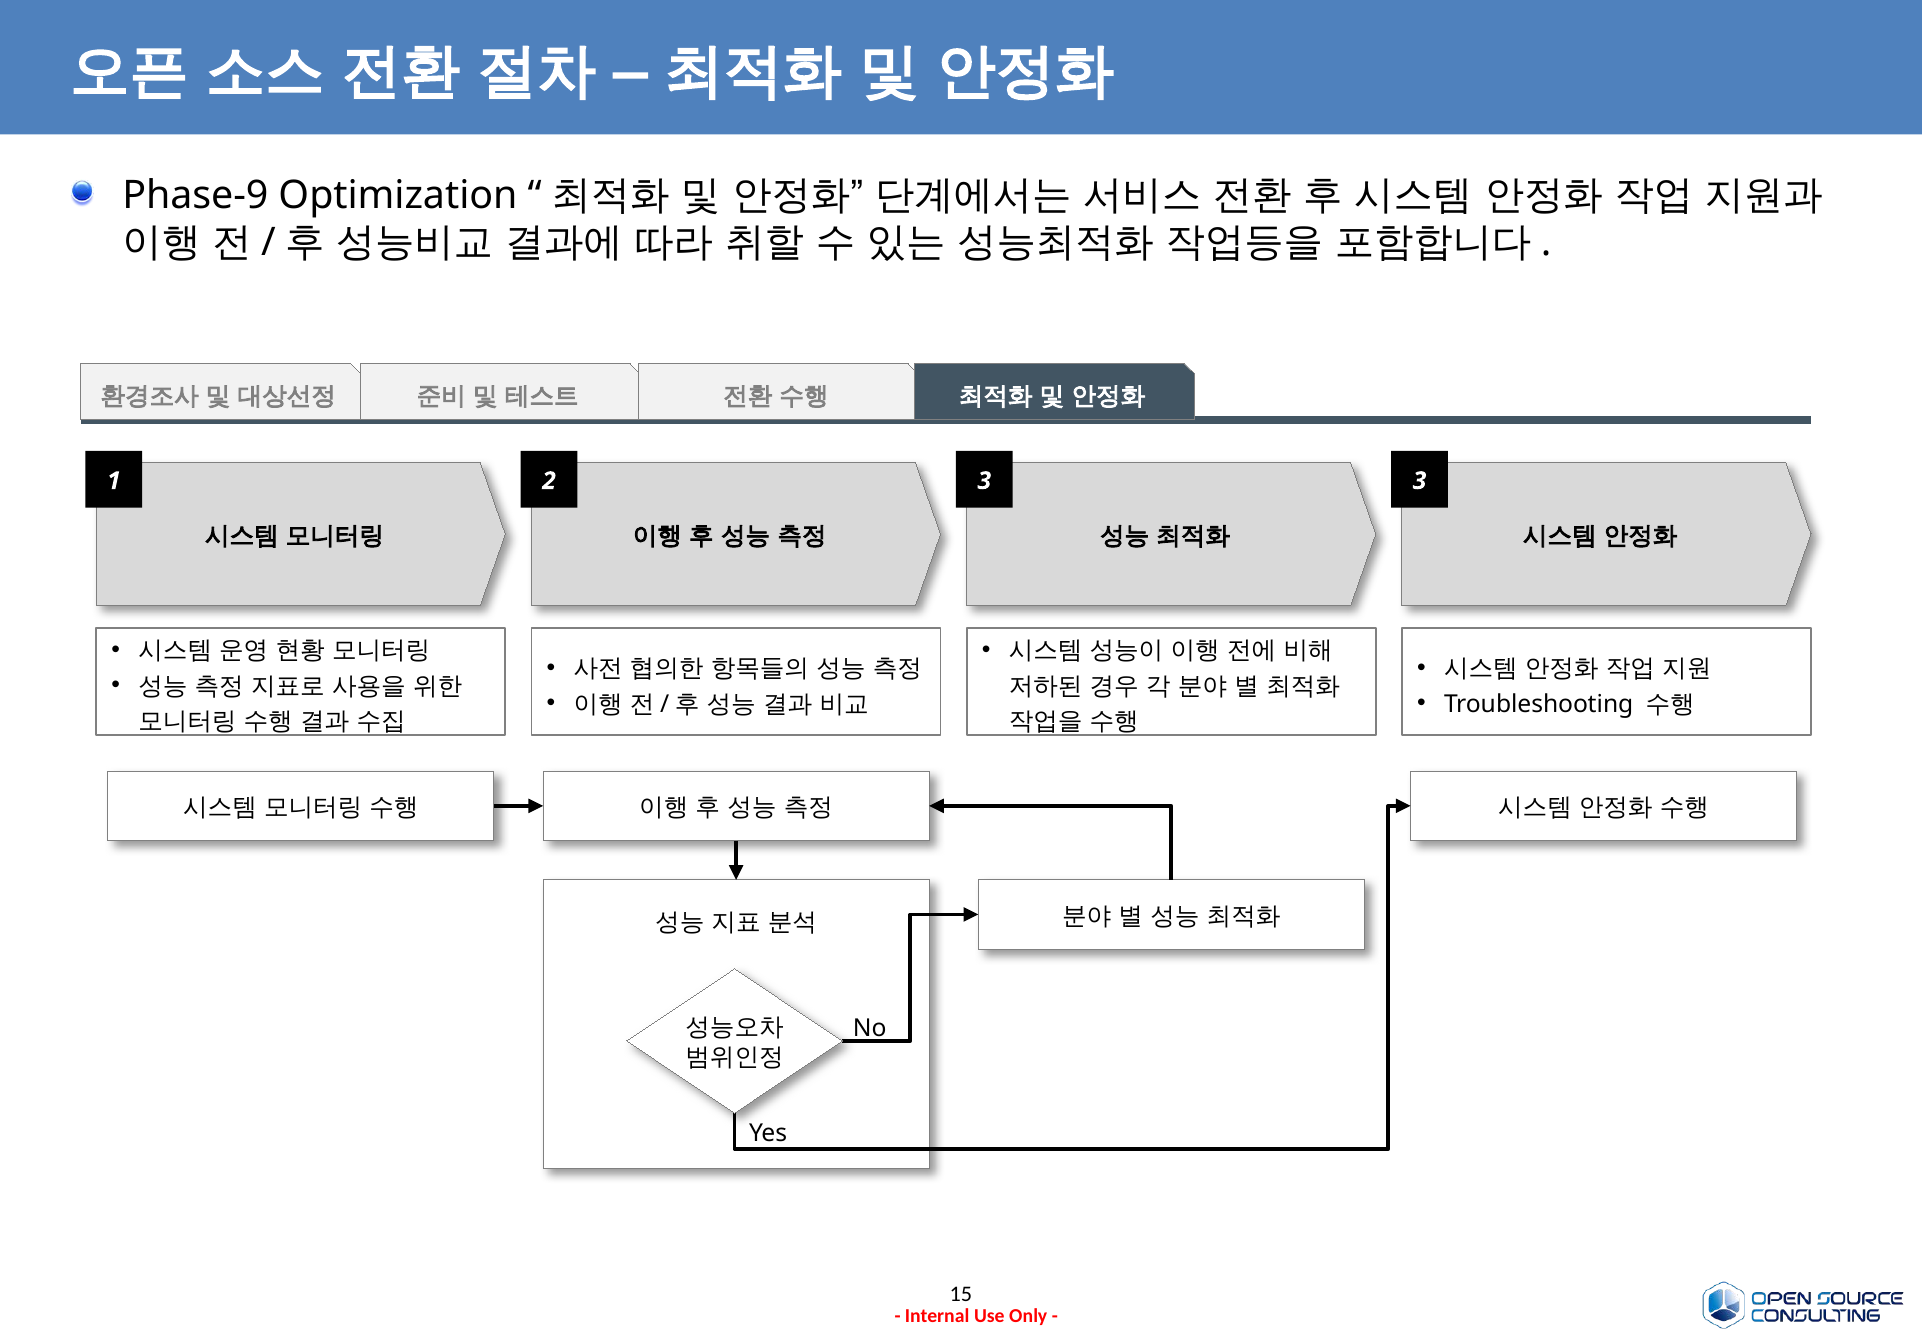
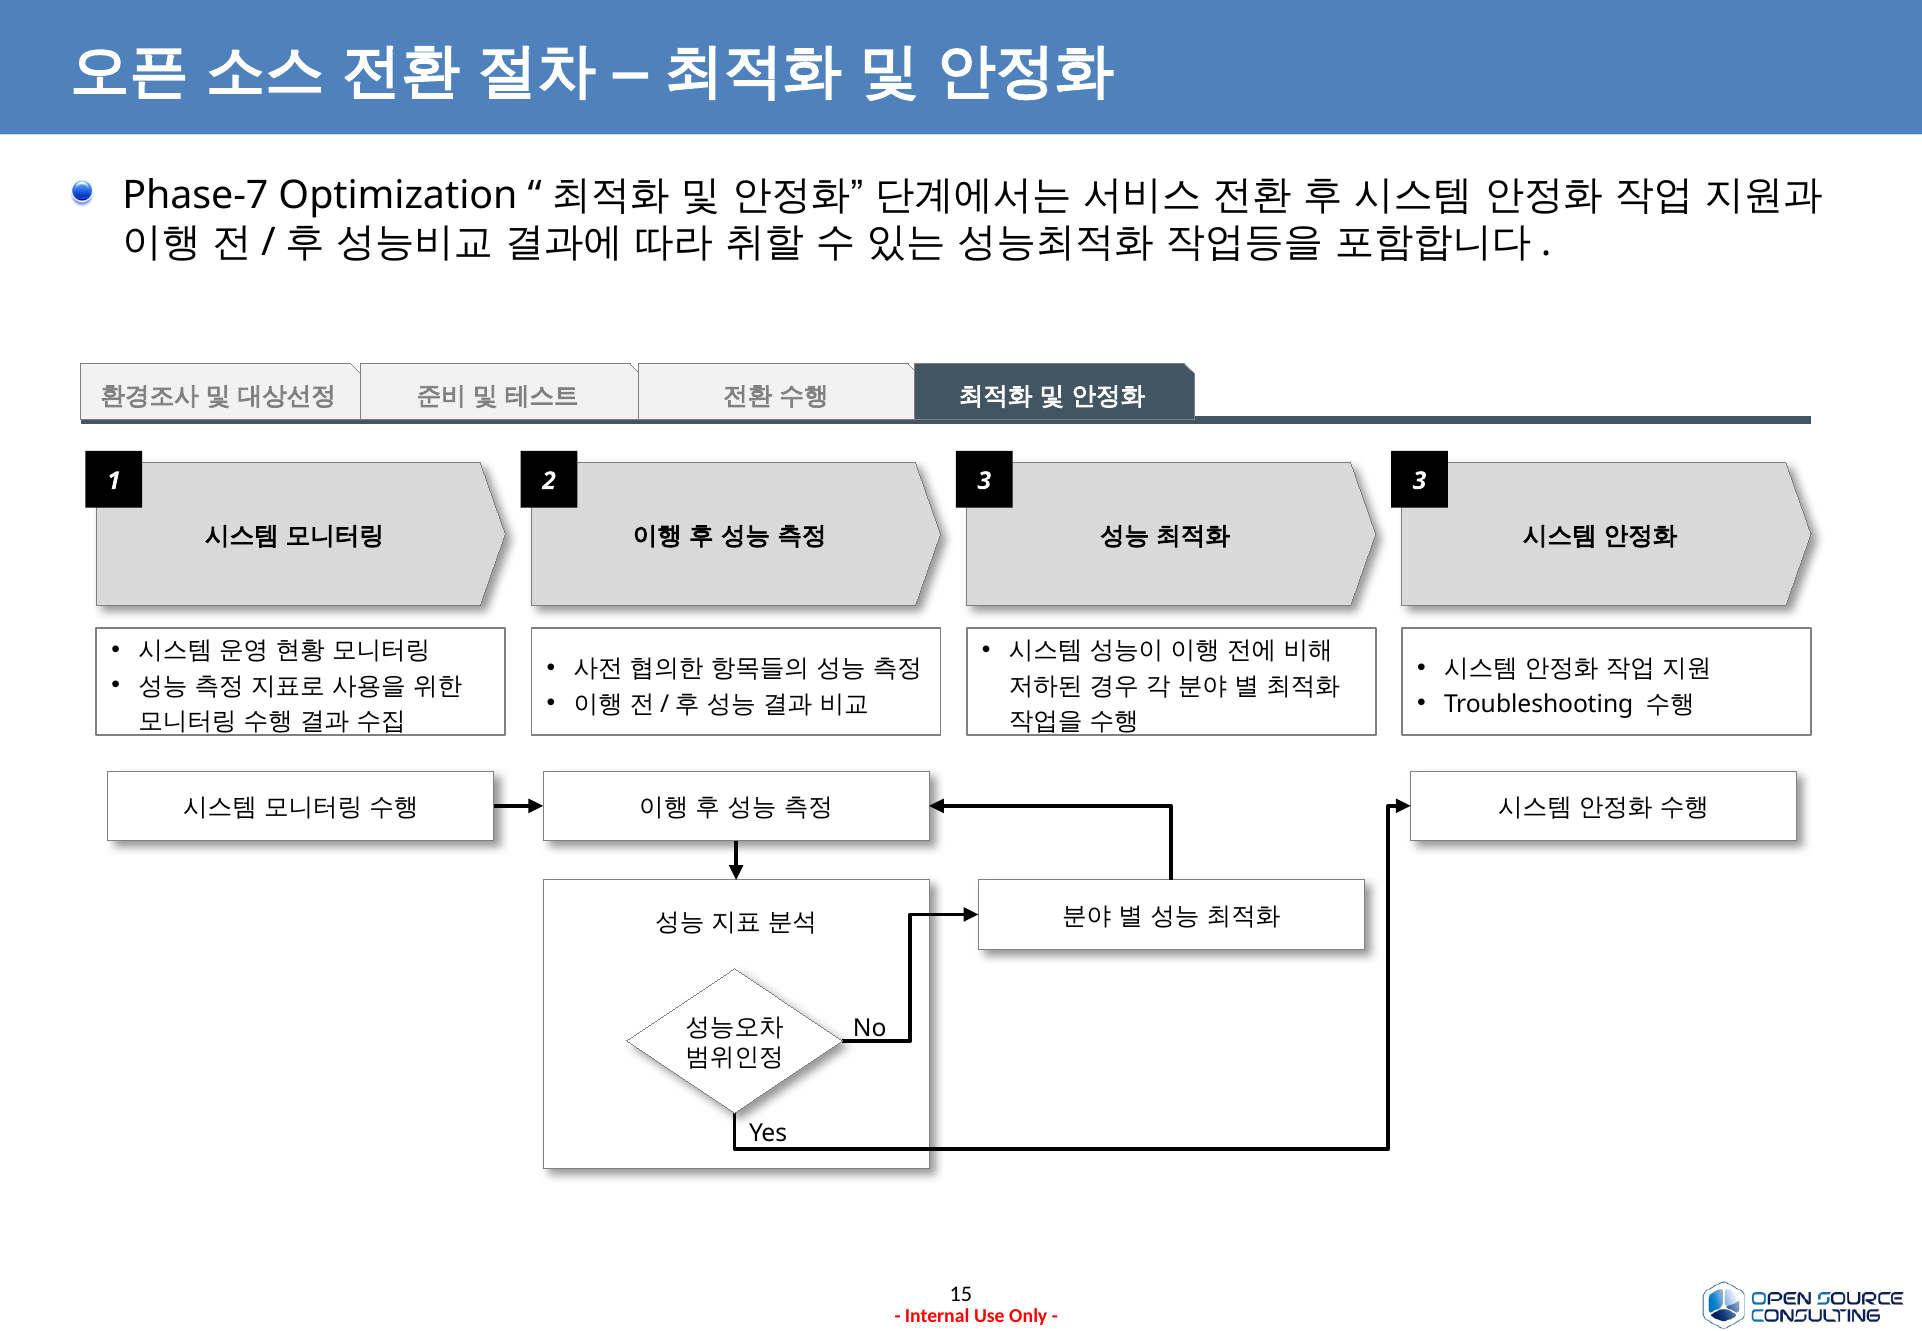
Phase-9: Phase-9 -> Phase-7 (195, 196)
